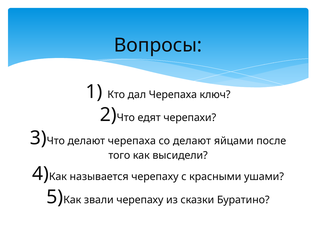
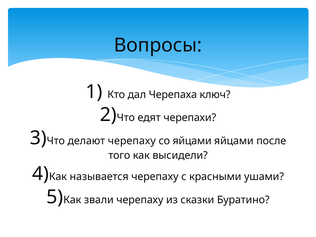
делают черепаха: черепаха -> черепаху (132, 141)
со делают: делают -> яйцами (192, 141)
